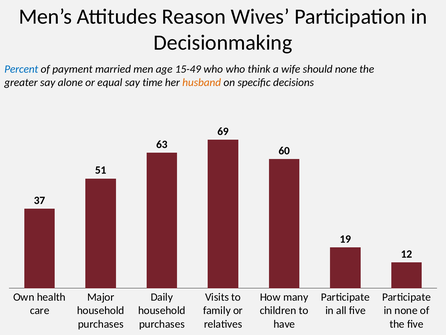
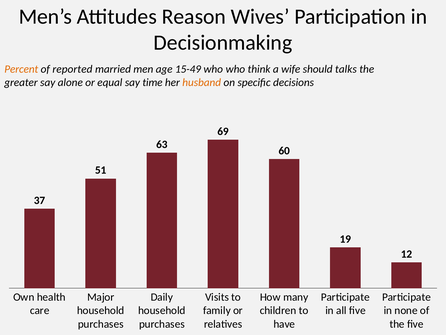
Percent colour: blue -> orange (21, 69)
payment: payment -> reported (72, 69)
should none: none -> talks (346, 69)
